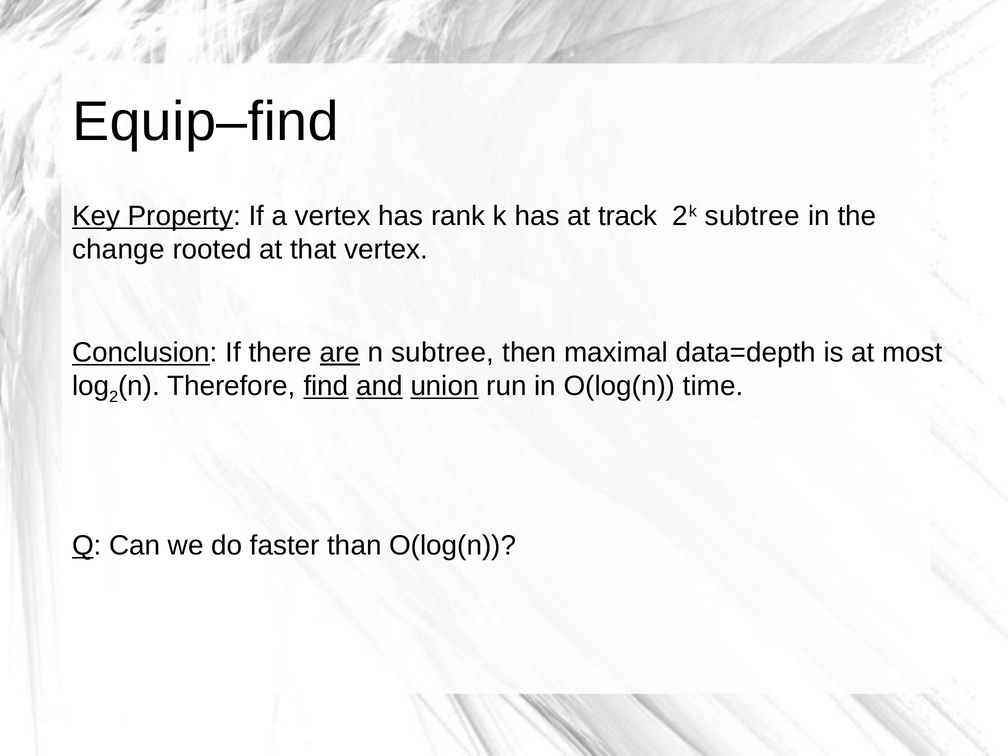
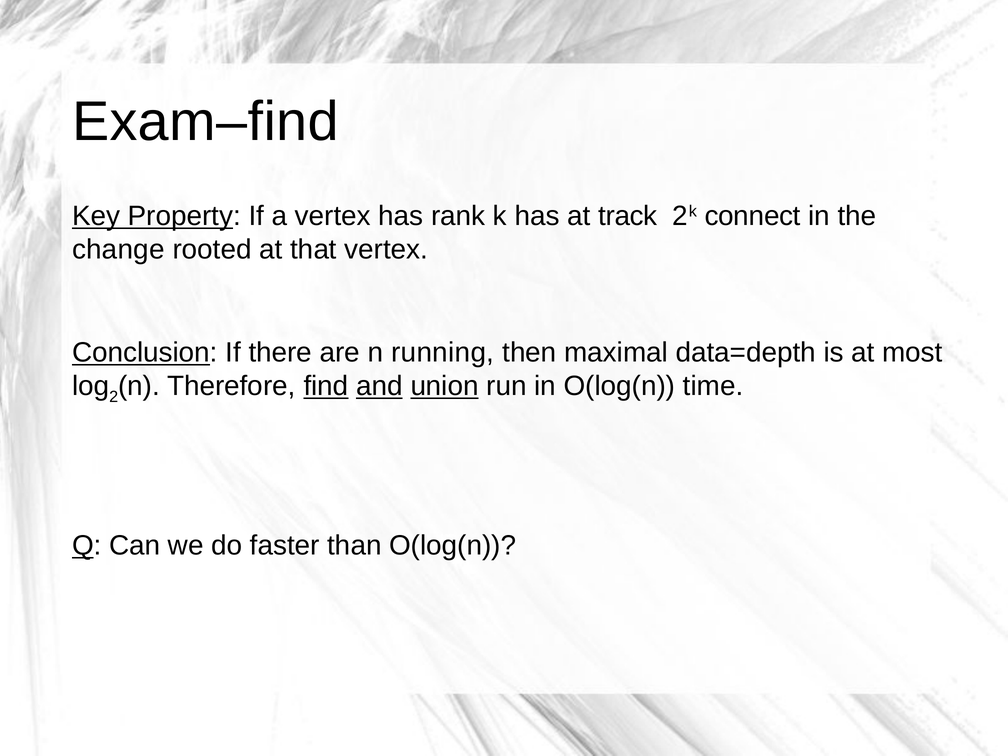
Equip–find: Equip–find -> Exam–find (205, 122)
2k subtree: subtree -> connect (753, 216)
are underline: present -> none (340, 353)
n subtree: subtree -> running (443, 353)
